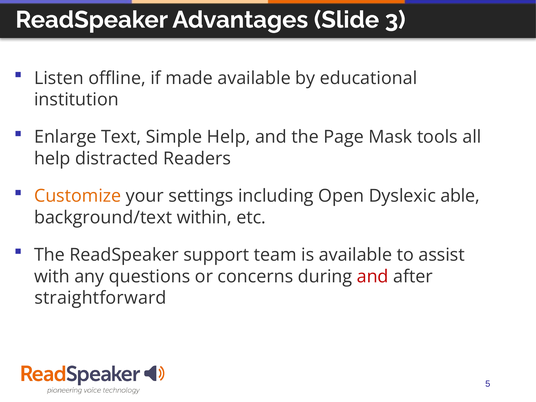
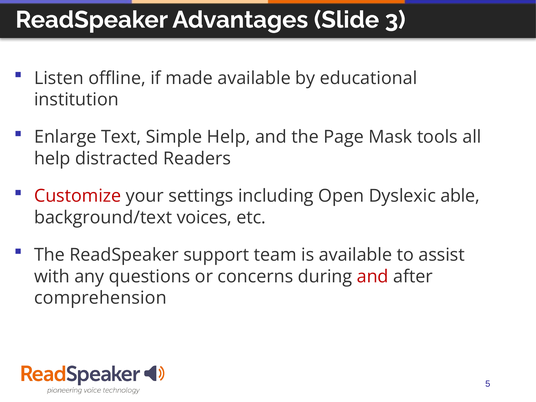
Customize colour: orange -> red (78, 196)
within: within -> voices (204, 217)
straightforward: straightforward -> comprehension (100, 298)
